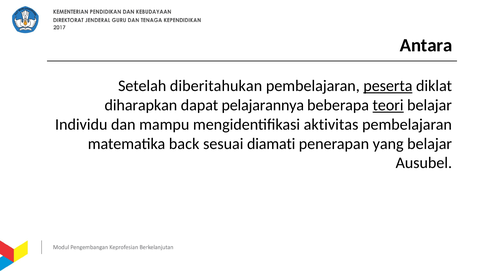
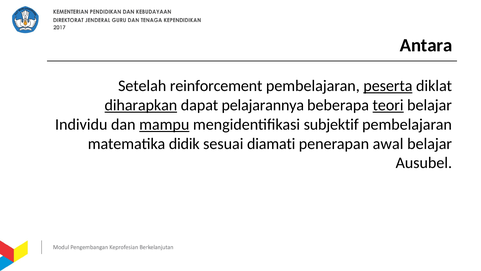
diberitahukan: diberitahukan -> reinforcement (216, 86)
diharapkan underline: none -> present (141, 105)
mampu underline: none -> present (164, 124)
aktivitas: aktivitas -> subjektif (331, 124)
back: back -> didik (184, 144)
yang: yang -> awal (388, 144)
